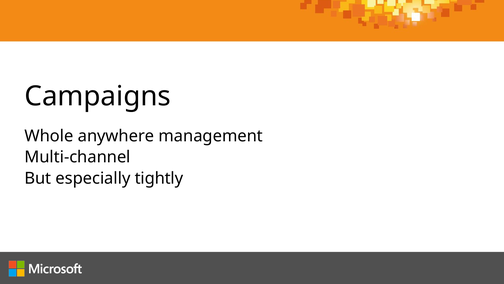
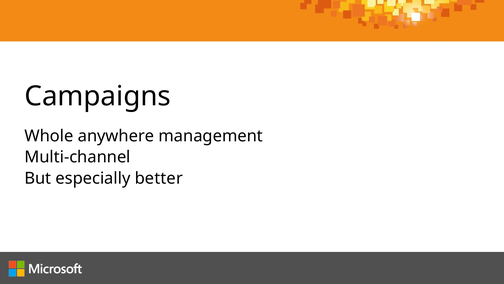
tightly: tightly -> better (159, 178)
